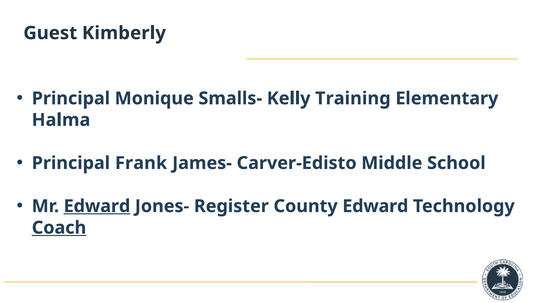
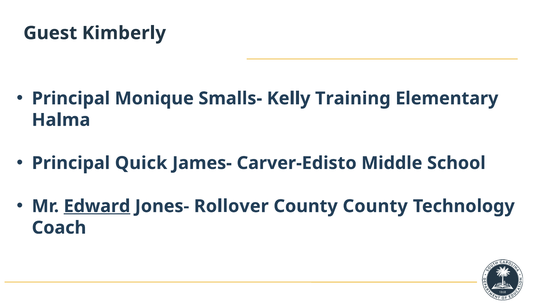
Frank: Frank -> Quick (141, 163)
Register: Register -> Rollover (231, 206)
County Edward: Edward -> County (375, 206)
Coach underline: present -> none (59, 228)
